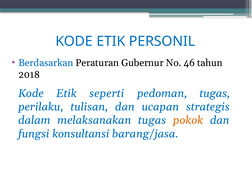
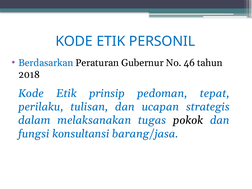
seperti: seperti -> prinsip (107, 93)
pedoman tugas: tugas -> tepat (215, 93)
pokok colour: orange -> black (188, 120)
